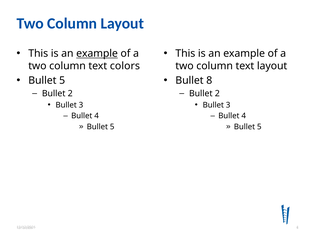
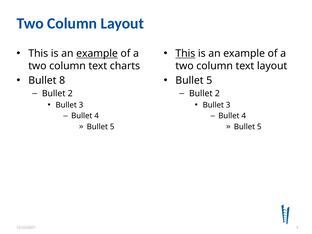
This underline: none -> present (185, 54)
colors: colors -> charts (125, 66)
5: 5 -> 8 (62, 81)
8: 8 -> 5 (209, 81)
